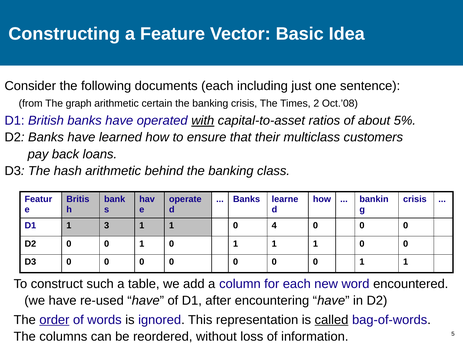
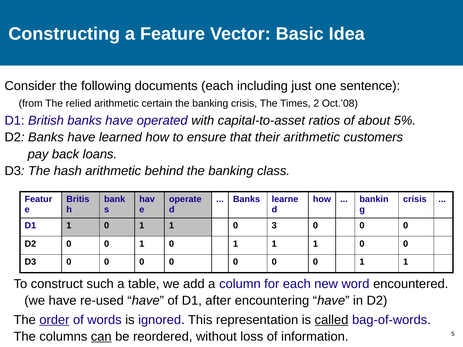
graph: graph -> relied (79, 104)
with underline: present -> none (203, 121)
their multiclass: multiclass -> arithmetic (312, 137)
D1 1 3: 3 -> 0 (107, 226)
4: 4 -> 3 (274, 226)
can underline: none -> present (101, 337)
